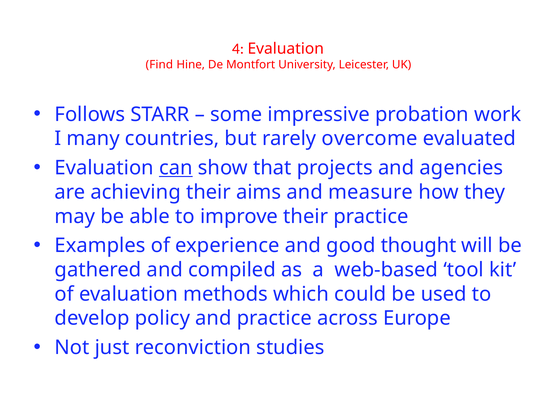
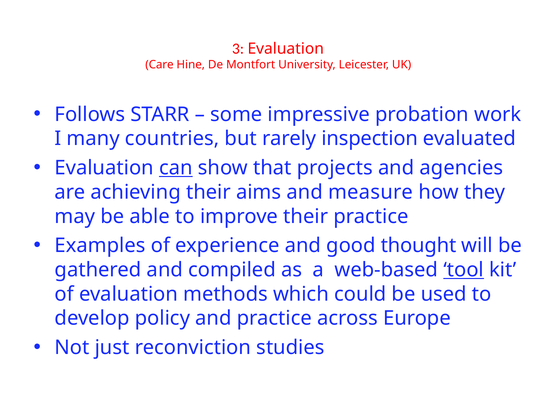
4: 4 -> 3 (238, 49)
Find: Find -> Care (159, 65)
overcome: overcome -> inspection (370, 139)
tool underline: none -> present (464, 270)
